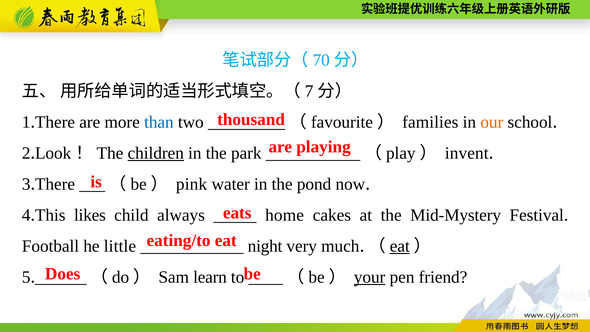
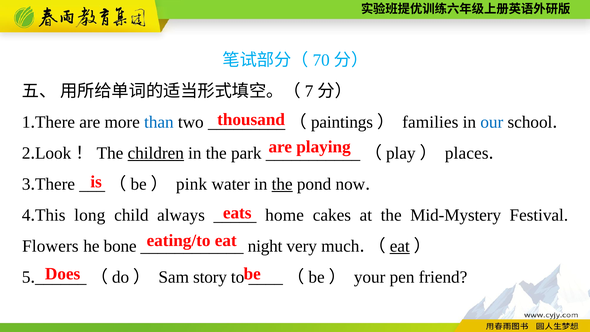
favourite: favourite -> paintings (342, 122)
our colour: orange -> blue (492, 122)
invent: invent -> places (467, 153)
the underline: none -> present (282, 184)
likes: likes -> long (90, 215)
Football: Football -> Flowers (50, 246)
little: little -> bone (120, 246)
learn: learn -> story (210, 277)
your underline: present -> none (370, 277)
